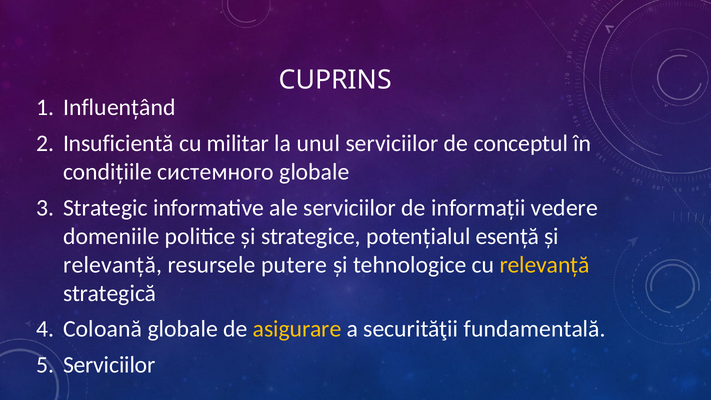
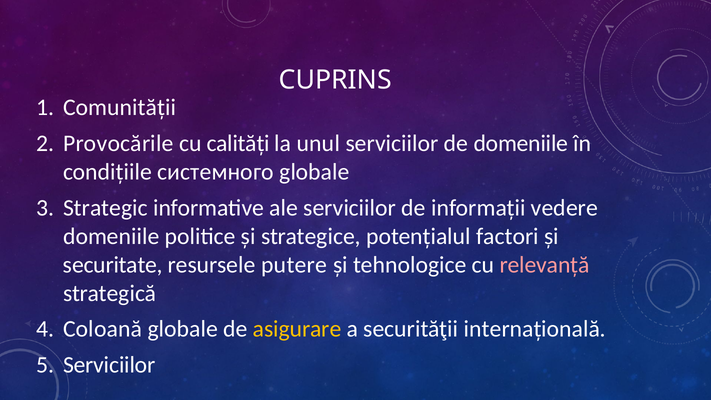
Influențând: Influențând -> Comunității (120, 108)
Insuficientă: Insuficientă -> Provocările (118, 144)
militar: militar -> calități (238, 144)
de conceptul: conceptul -> domeniile (521, 144)
esență: esență -> factori (507, 236)
relevanță: relevanță -> securitate (113, 265)
relevanță colour: yellow -> pink (545, 265)
fundamentală: fundamentală -> internațională (535, 329)
